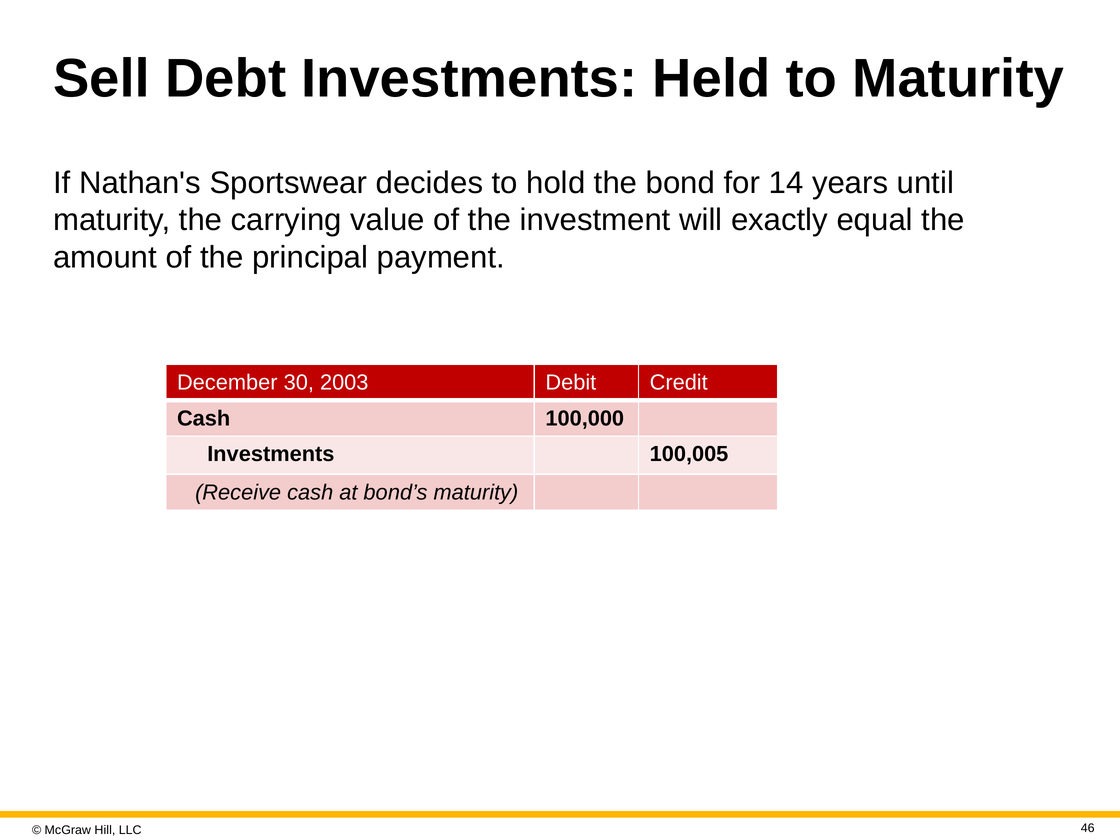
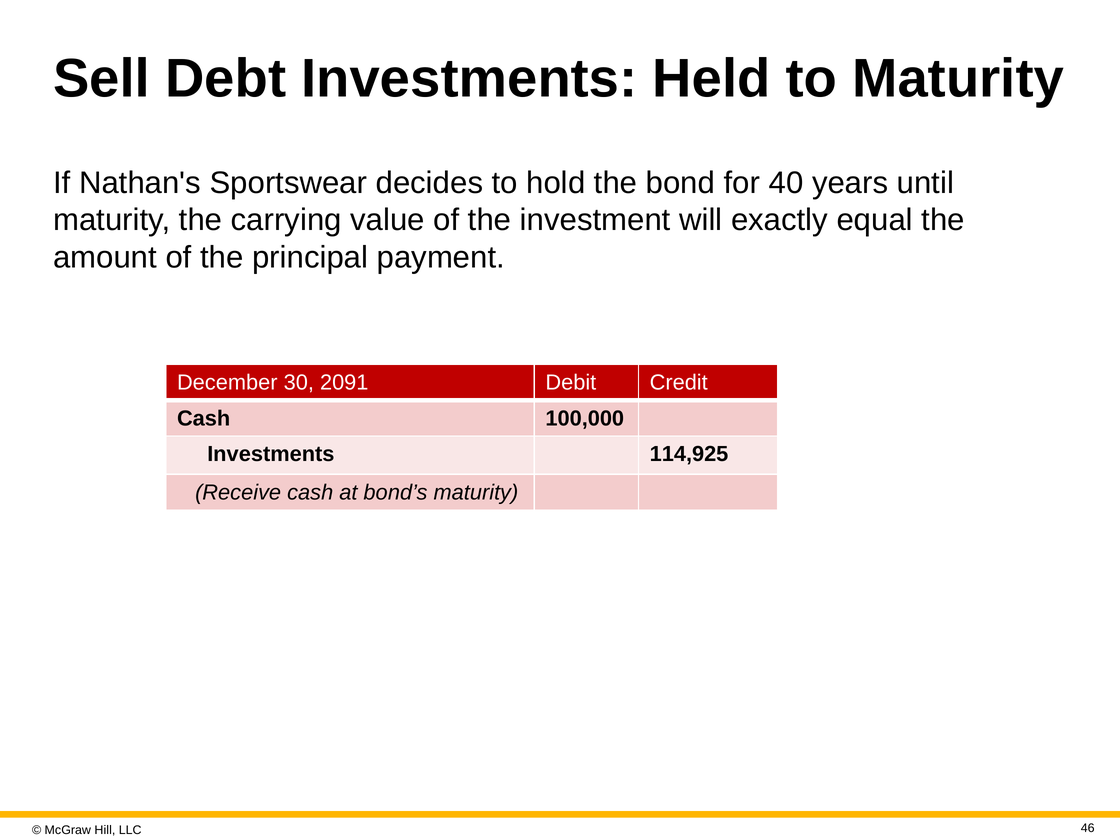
14: 14 -> 40 (786, 183)
2003: 2003 -> 2091 (344, 383)
100,005: 100,005 -> 114,925 (689, 454)
